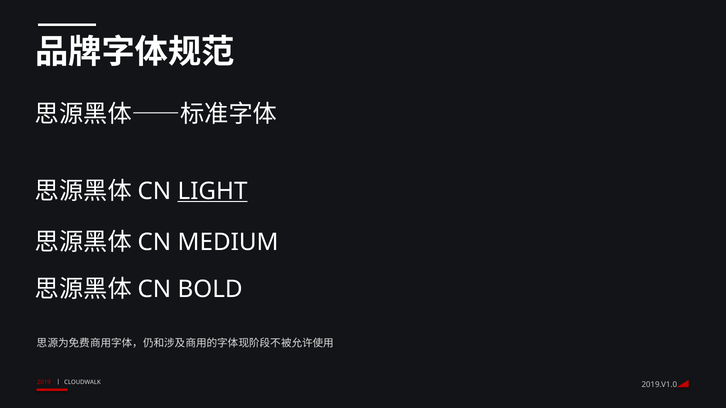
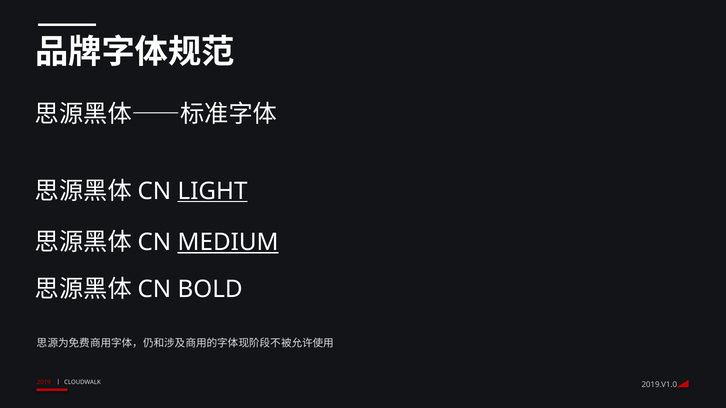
MEDIUM underline: none -> present (228, 243)
